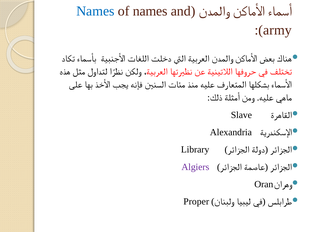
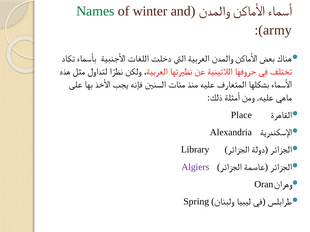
Names colour: blue -> green (95, 11)
of names: names -> winter (150, 11)
Slave: Slave -> Place (241, 115)
Proper: Proper -> Spring (196, 202)
